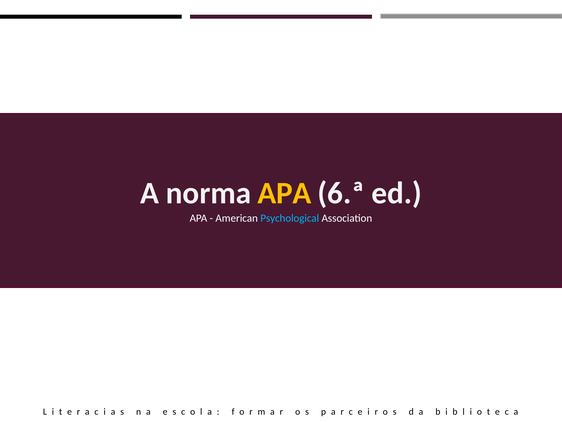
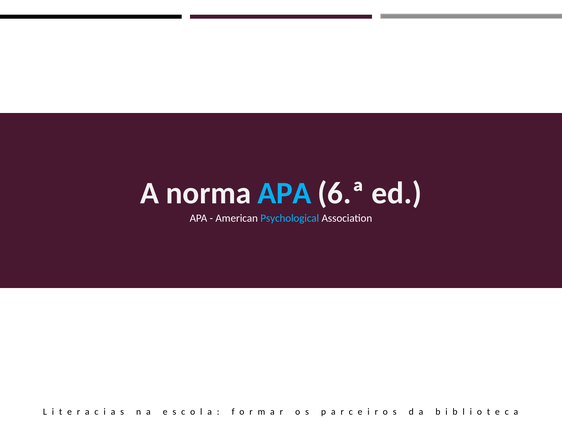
APA colour: yellow -> light blue (285, 193)
